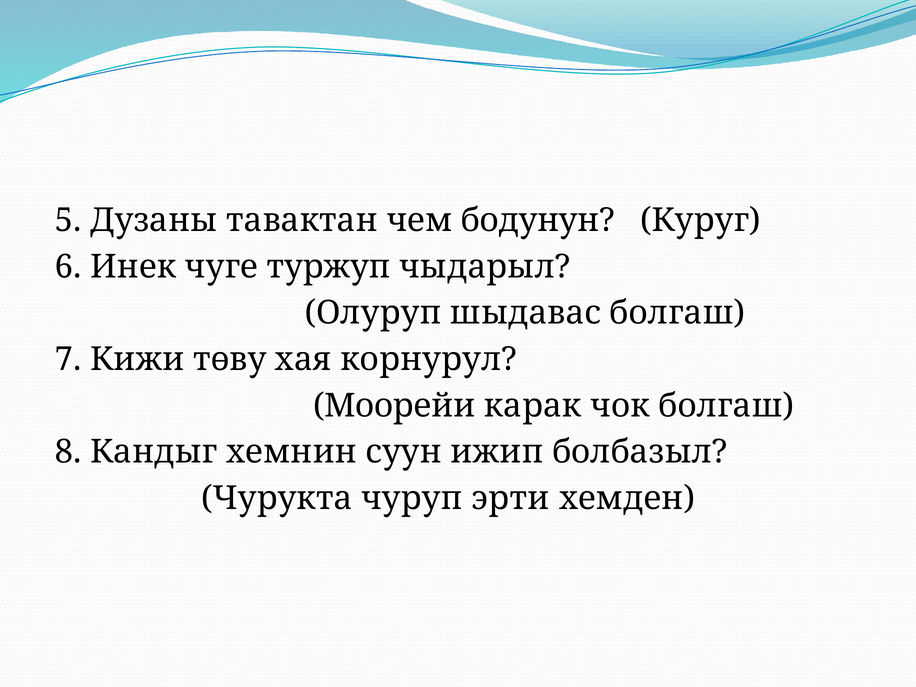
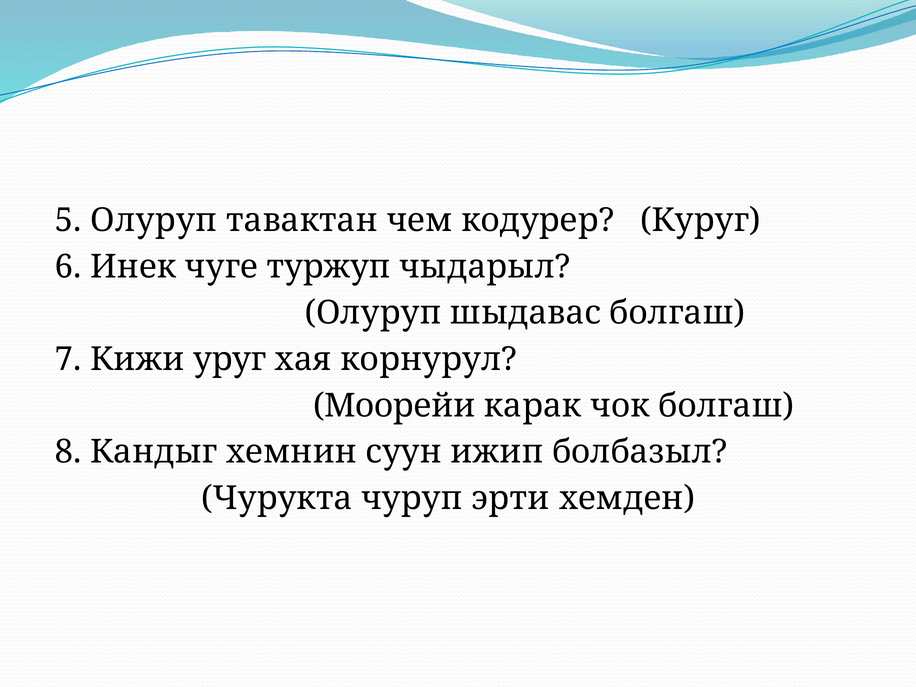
5 Дузаны: Дузаны -> Олуруп (154, 221)
бодунун: бодунун -> кодурер (538, 221)
төву: төву -> уруг (230, 359)
